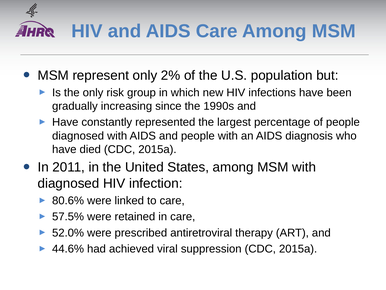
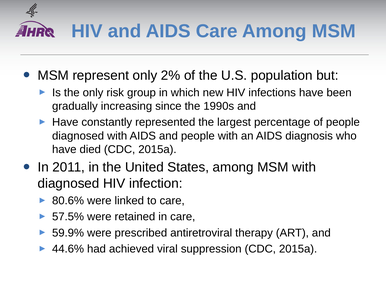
52.0%: 52.0% -> 59.9% (68, 232)
